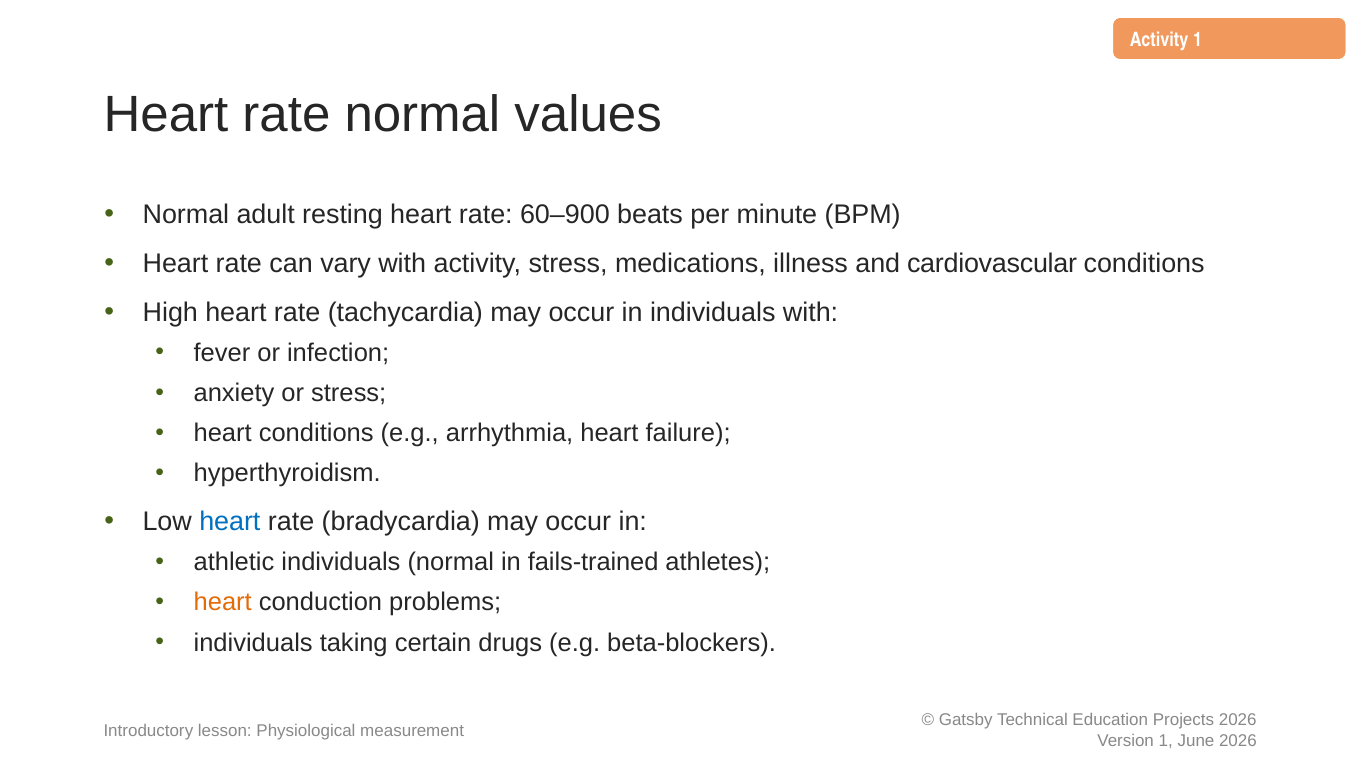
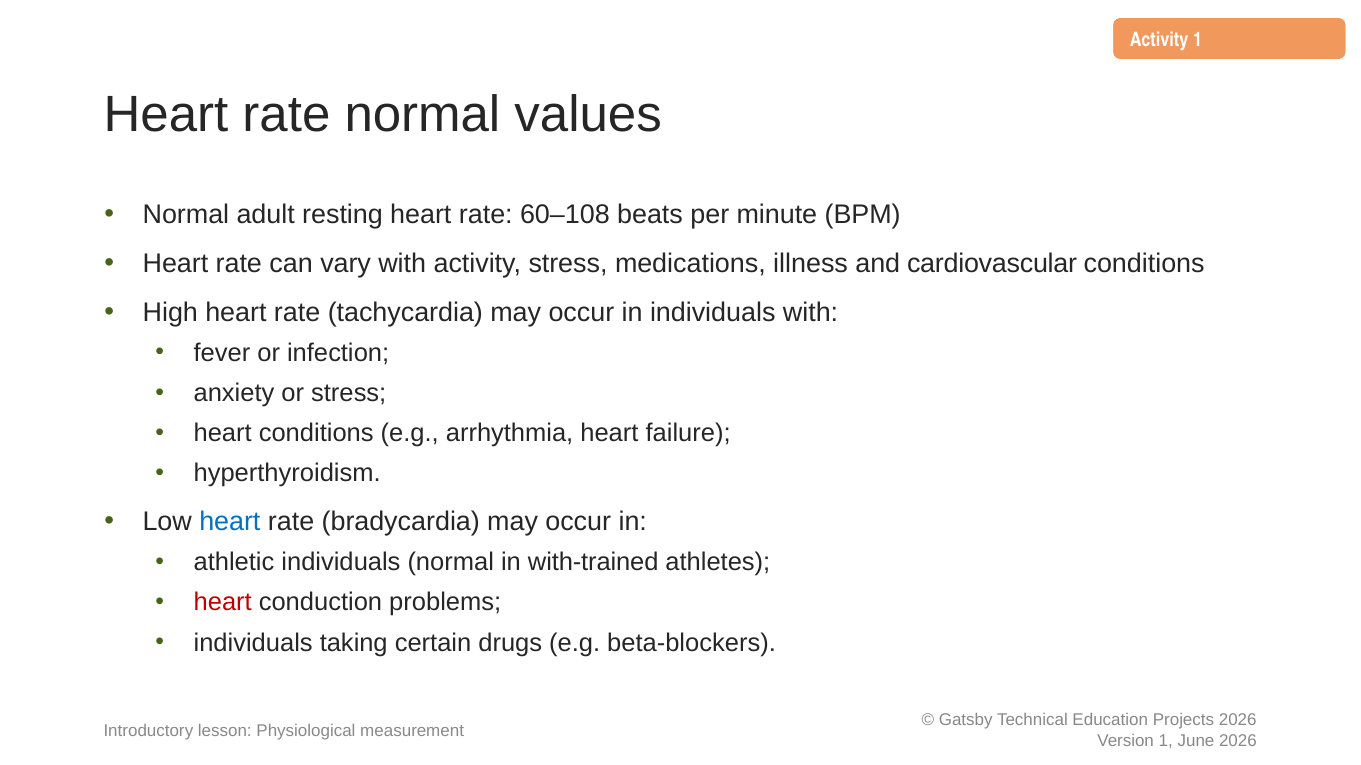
60–900: 60–900 -> 60–108 (565, 214)
fails-trained: fails-trained -> with-trained (593, 563)
heart colour: orange -> red (223, 603)
